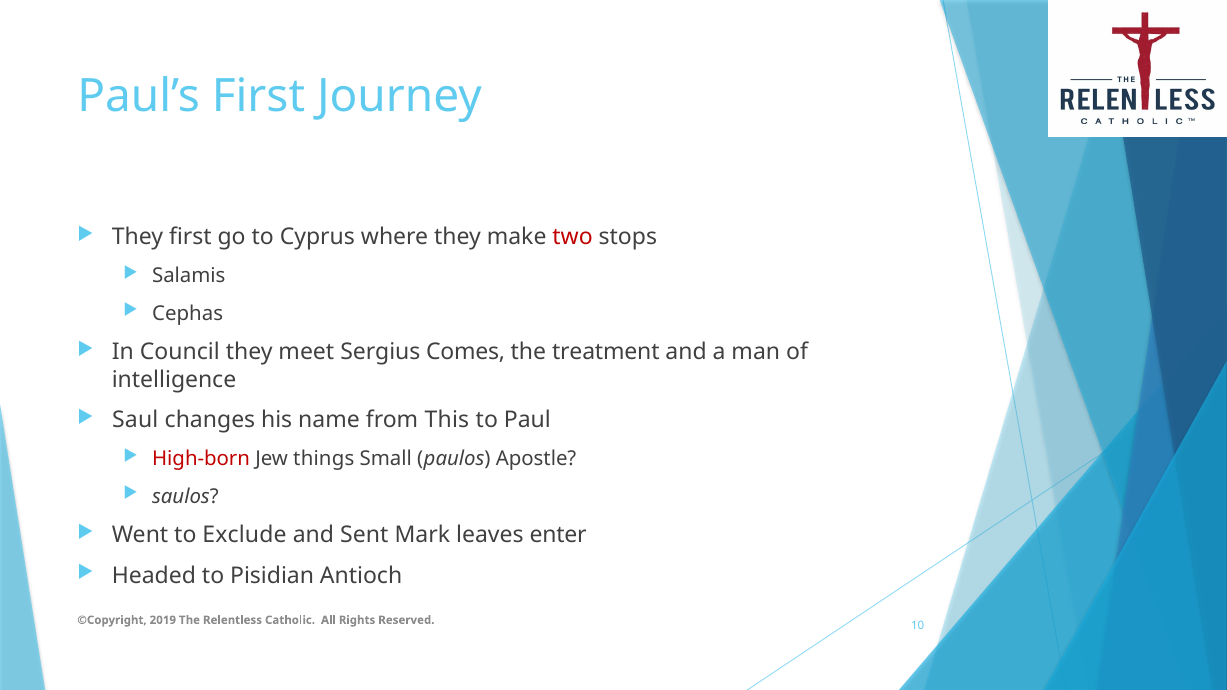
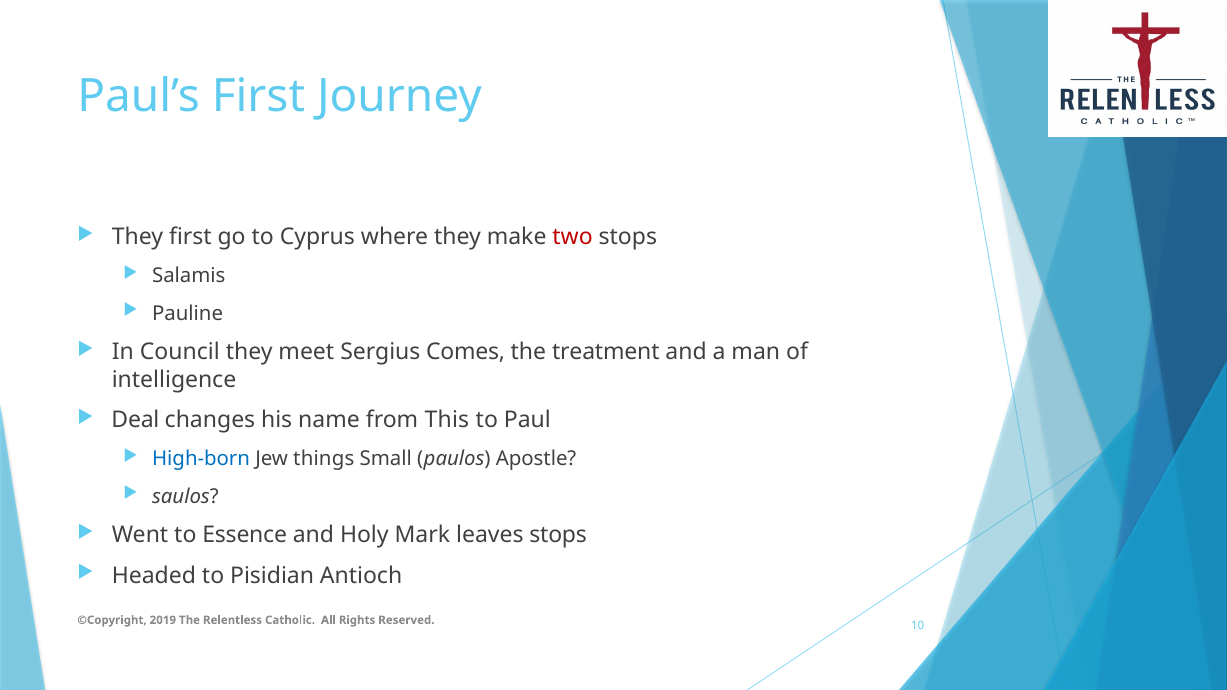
Cephas: Cephas -> Pauline (188, 313)
Saul: Saul -> Deal (135, 421)
High-born colour: red -> blue (201, 459)
Exclude: Exclude -> Essence (245, 536)
Sent: Sent -> Holy (364, 536)
leaves enter: enter -> stops (558, 536)
